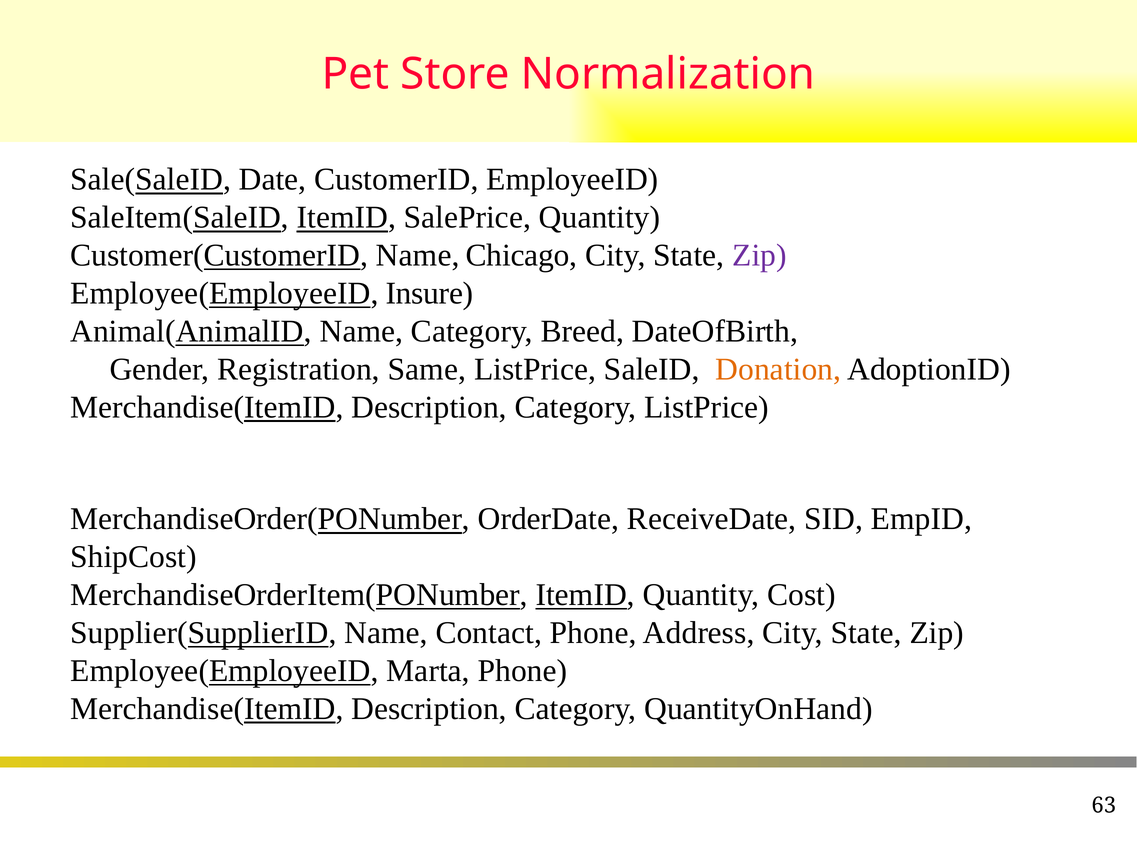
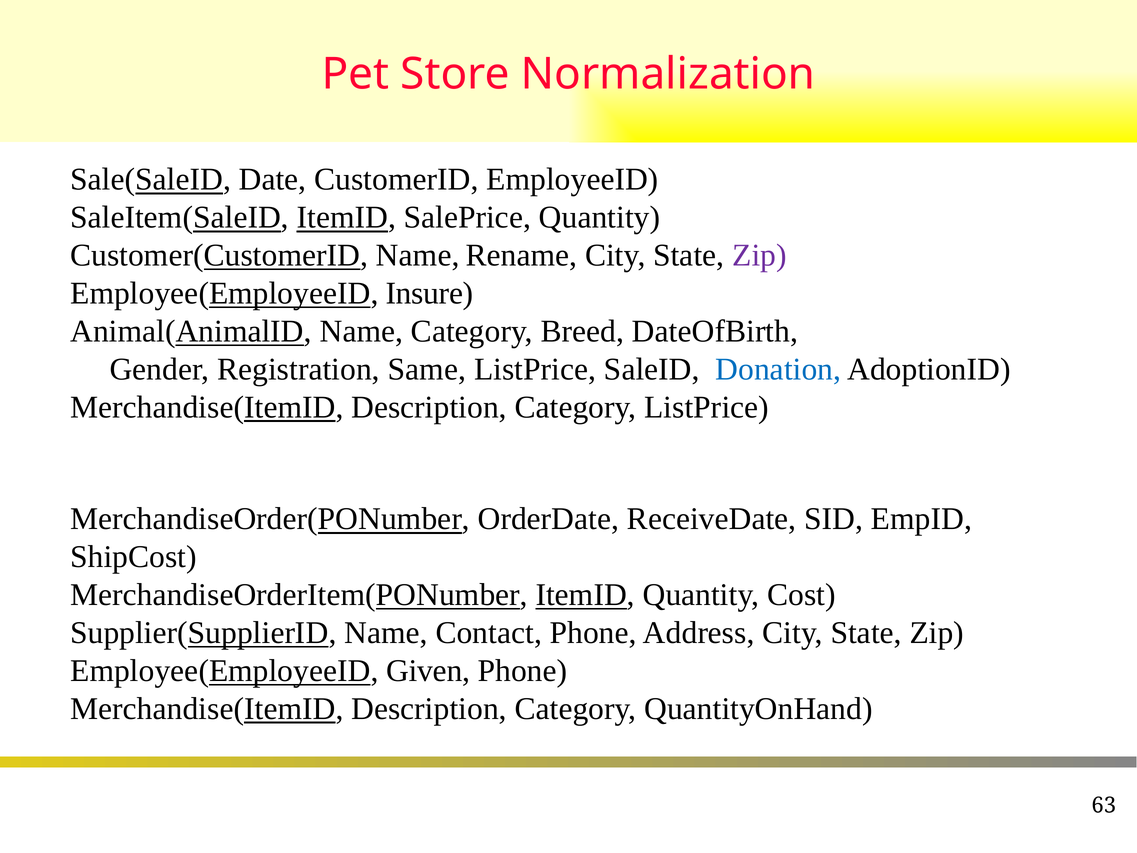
Chicago: Chicago -> Rename (521, 255)
Donation colour: orange -> blue (778, 369)
Marta: Marta -> Given (428, 671)
